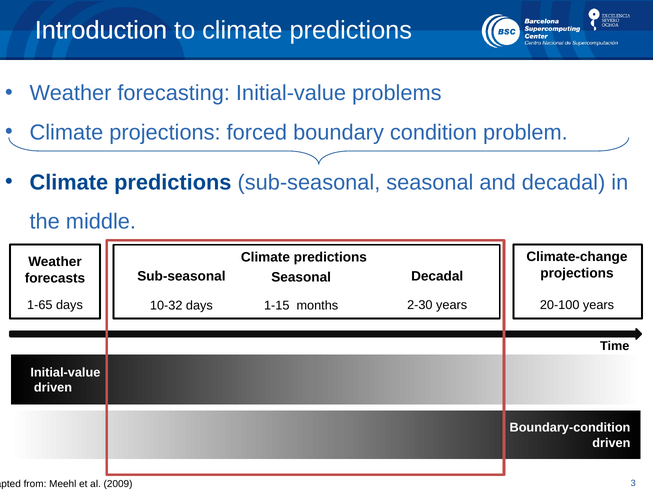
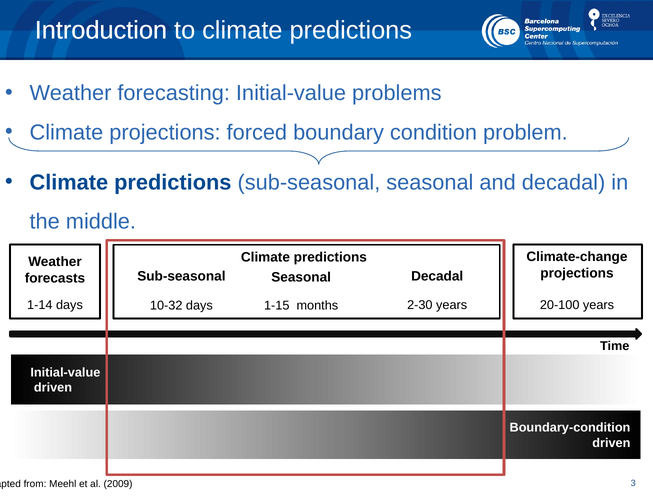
1-65: 1-65 -> 1-14 (40, 305)
